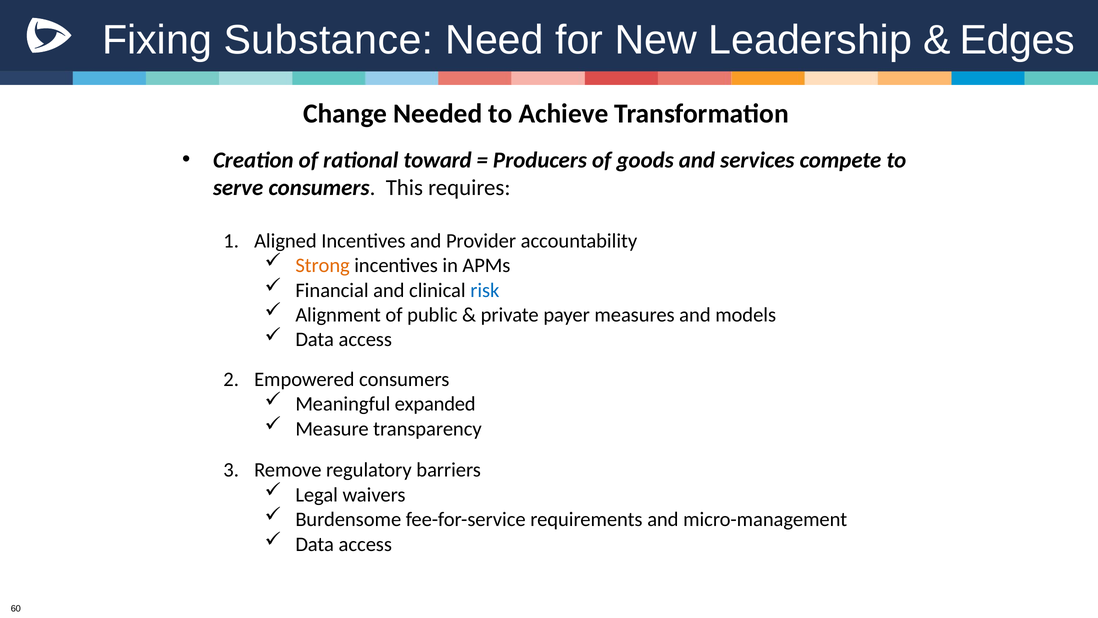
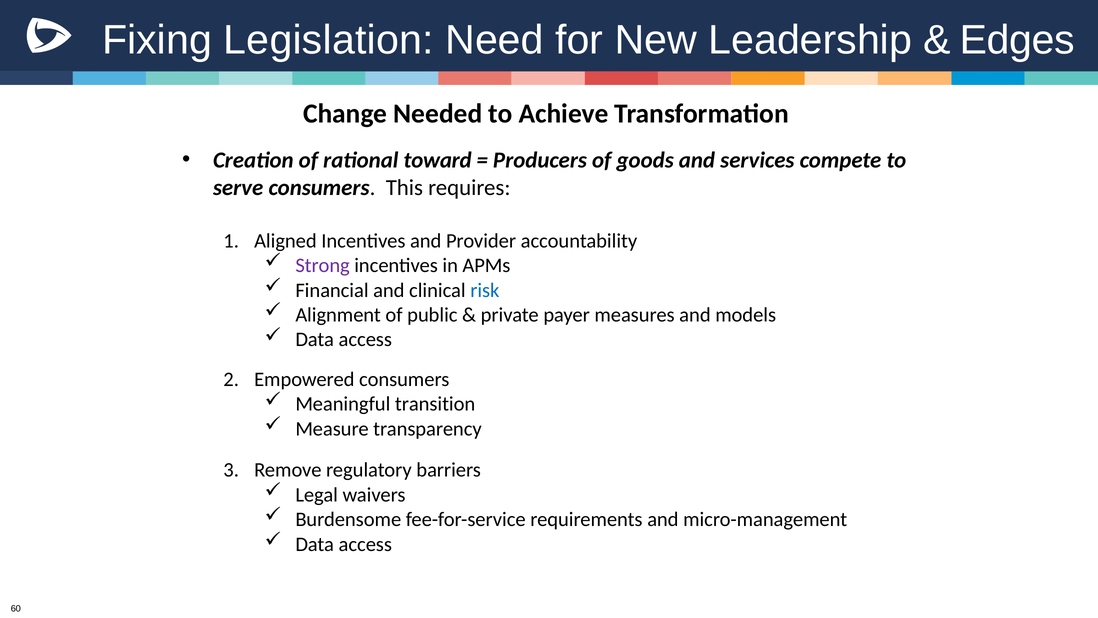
Substance: Substance -> Legislation (329, 40)
Strong colour: orange -> purple (323, 265)
expanded: expanded -> transition (435, 404)
